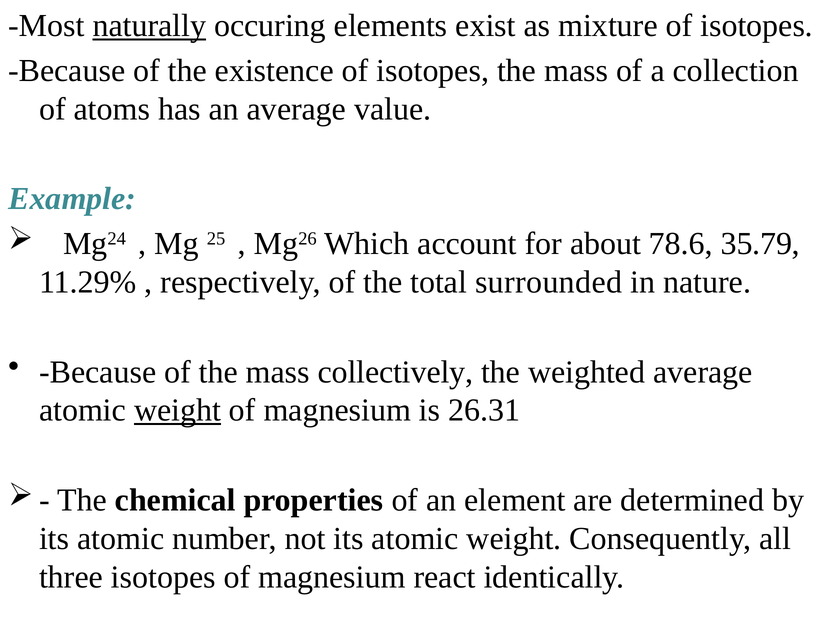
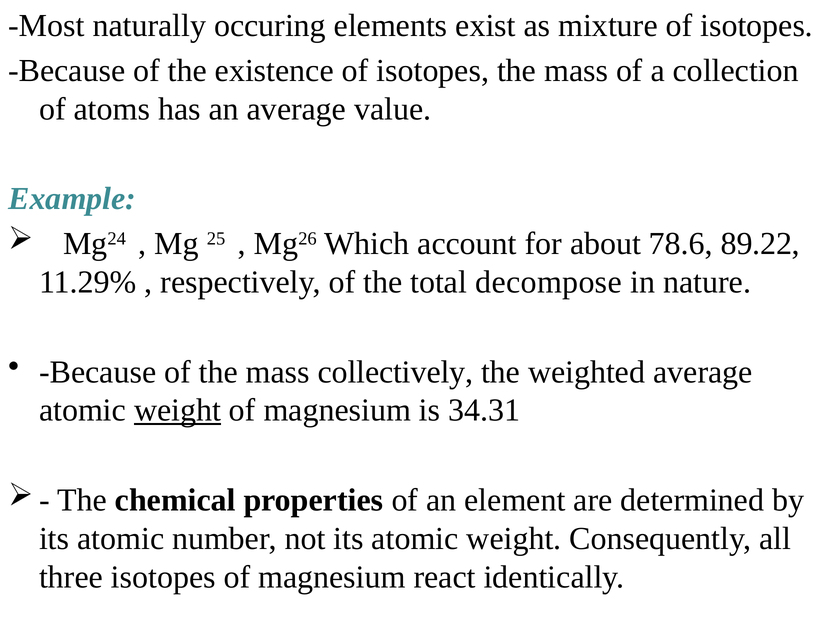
naturally underline: present -> none (149, 26)
35.79: 35.79 -> 89.22 (760, 244)
surrounded: surrounded -> decompose (549, 282)
26.31: 26.31 -> 34.31 (484, 410)
